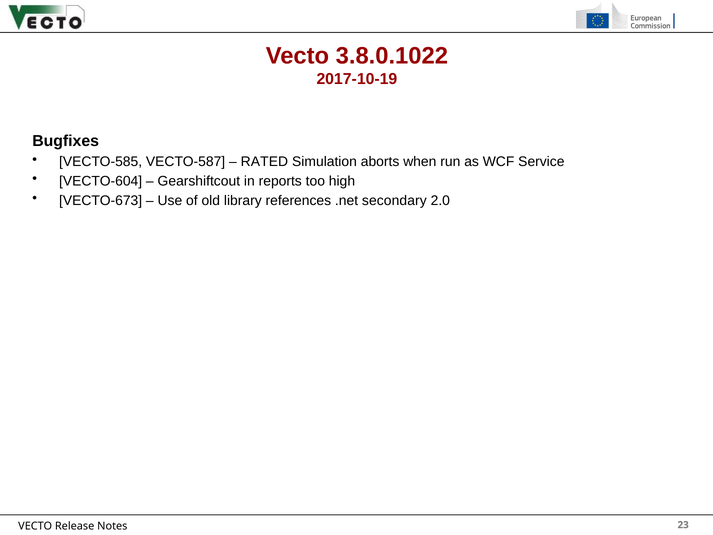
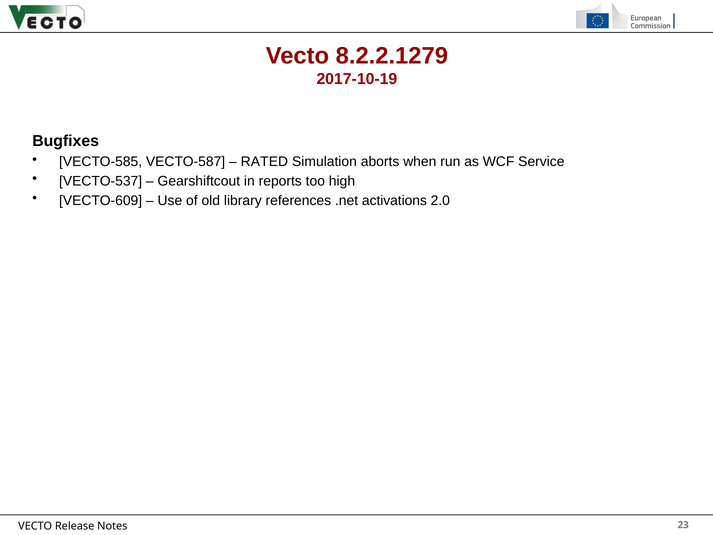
3.8.0.1022: 3.8.0.1022 -> 8.2.2.1279 (392, 56)
VECTO-604: VECTO-604 -> VECTO-537 (101, 181)
VECTO-673: VECTO-673 -> VECTO-609 (101, 200)
secondary: secondary -> activations (394, 200)
